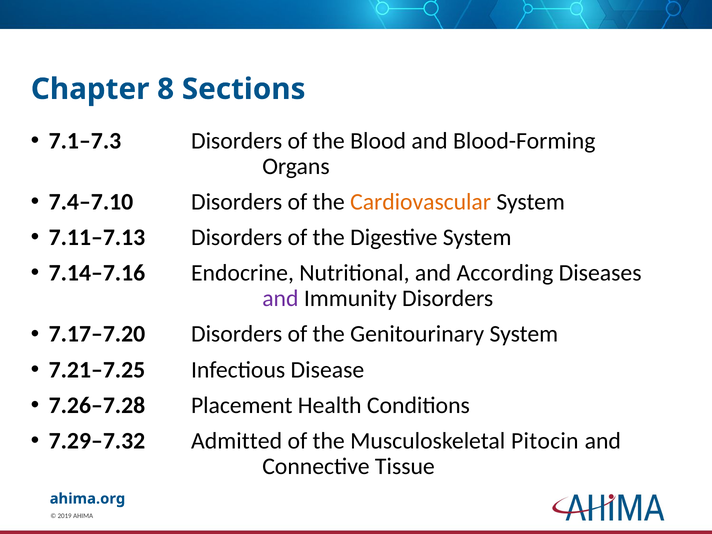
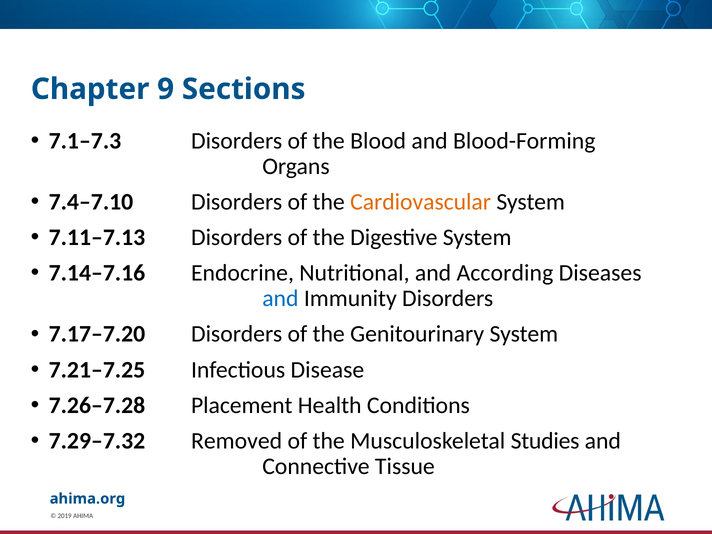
8: 8 -> 9 (166, 89)
and colour: purple -> blue (280, 299)
Admitted: Admitted -> Removed (237, 441)
Pitocin: Pitocin -> Studies (545, 441)
